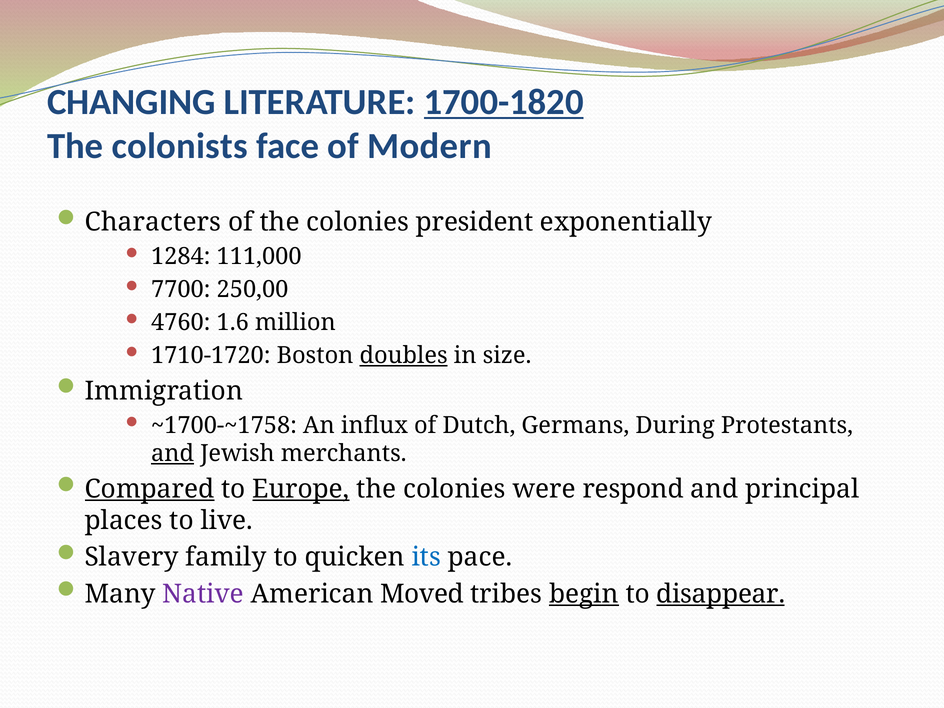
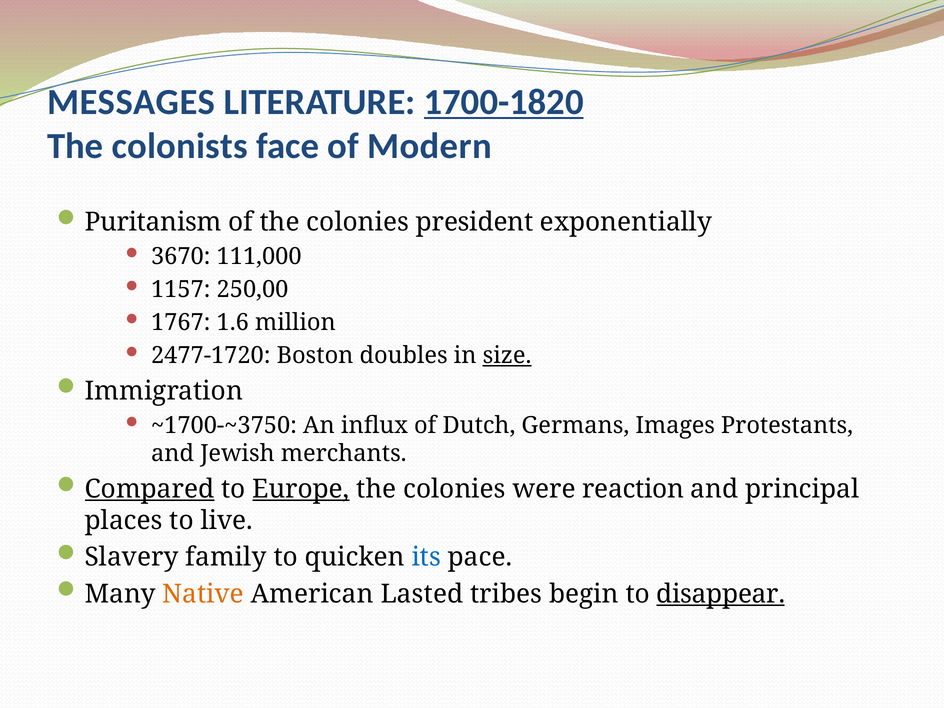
CHANGING: CHANGING -> MESSAGES (131, 102)
Characters: Characters -> Puritanism (153, 222)
1284: 1284 -> 3670 (181, 256)
7700: 7700 -> 1157 (181, 290)
4760: 4760 -> 1767 (181, 323)
1710-1720: 1710-1720 -> 2477-1720 (211, 356)
doubles underline: present -> none (404, 356)
size underline: none -> present (507, 356)
~1700-~1758: ~1700-~1758 -> ~1700-~3750 (224, 425)
During: During -> Images (675, 425)
and underline: present -> none (173, 454)
respond: respond -> reaction (633, 489)
Native colour: purple -> orange (203, 594)
Moved: Moved -> Lasted (422, 594)
begin underline: present -> none (584, 594)
